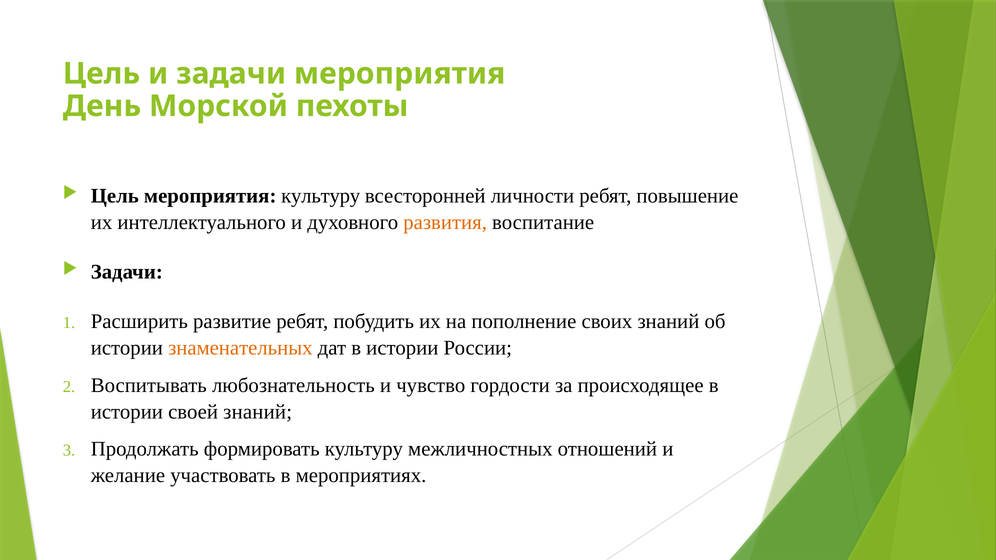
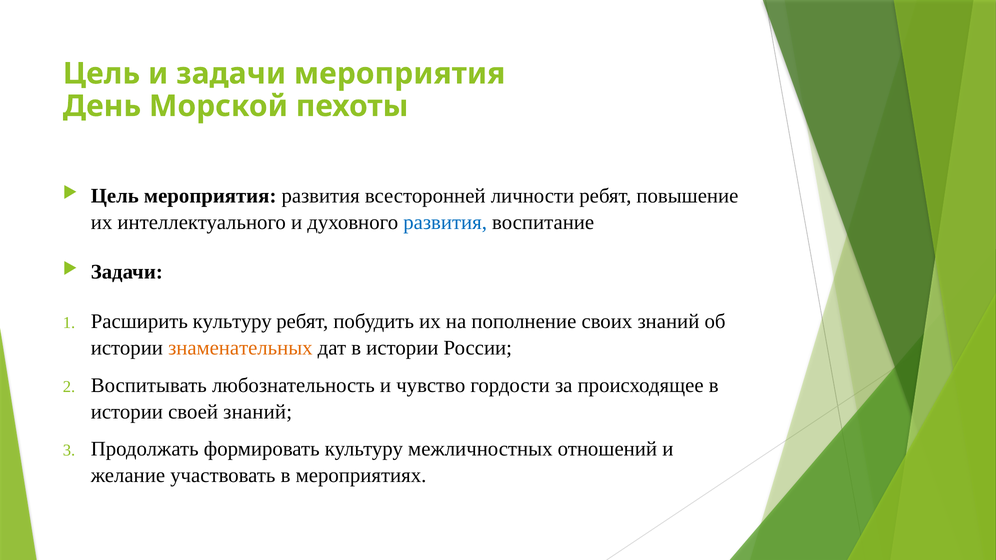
мероприятия культуру: культуру -> развития (321, 196)
развития colour: orange -> blue (445, 223)
Расширить развитие: развитие -> культуру (232, 322)
